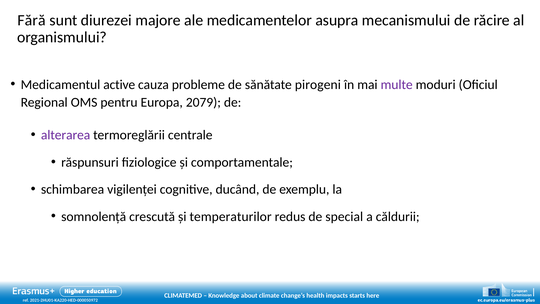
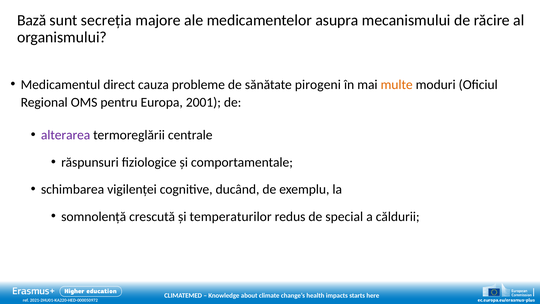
Fără: Fără -> Bază (32, 20)
diurezei: diurezei -> secreția (106, 20)
active: active -> direct (119, 85)
multe colour: purple -> orange (397, 85)
2079: 2079 -> 2001 (203, 102)
